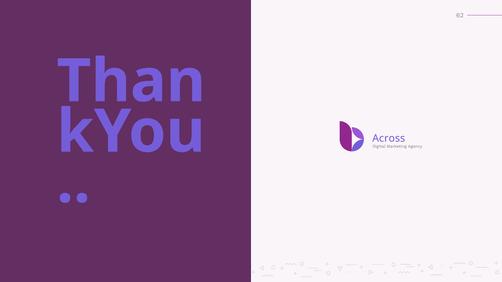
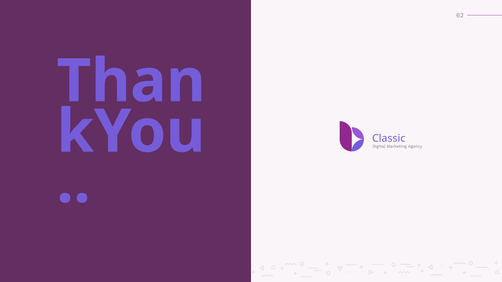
Across: Across -> Classic (389, 139)
